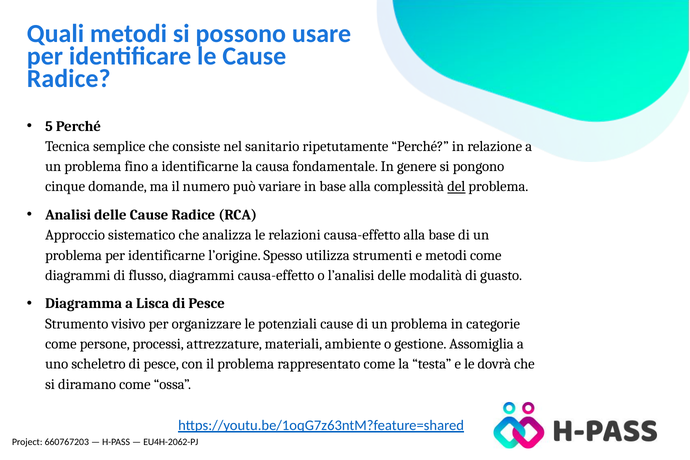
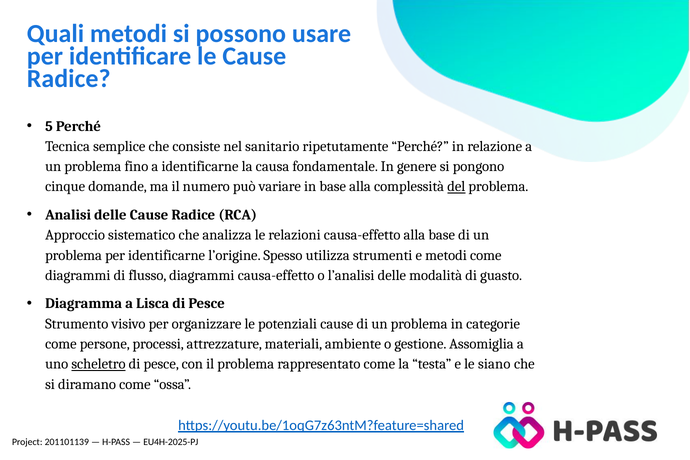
scheletro underline: none -> present (98, 364)
dovrà: dovrà -> siano (494, 364)
660767203: 660767203 -> 201101139 (67, 442)
EU4H-2062-PJ: EU4H-2062-PJ -> EU4H-2025-PJ (171, 442)
